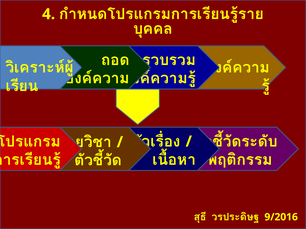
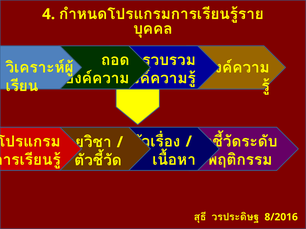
9/2016: 9/2016 -> 8/2016 (281, 217)
